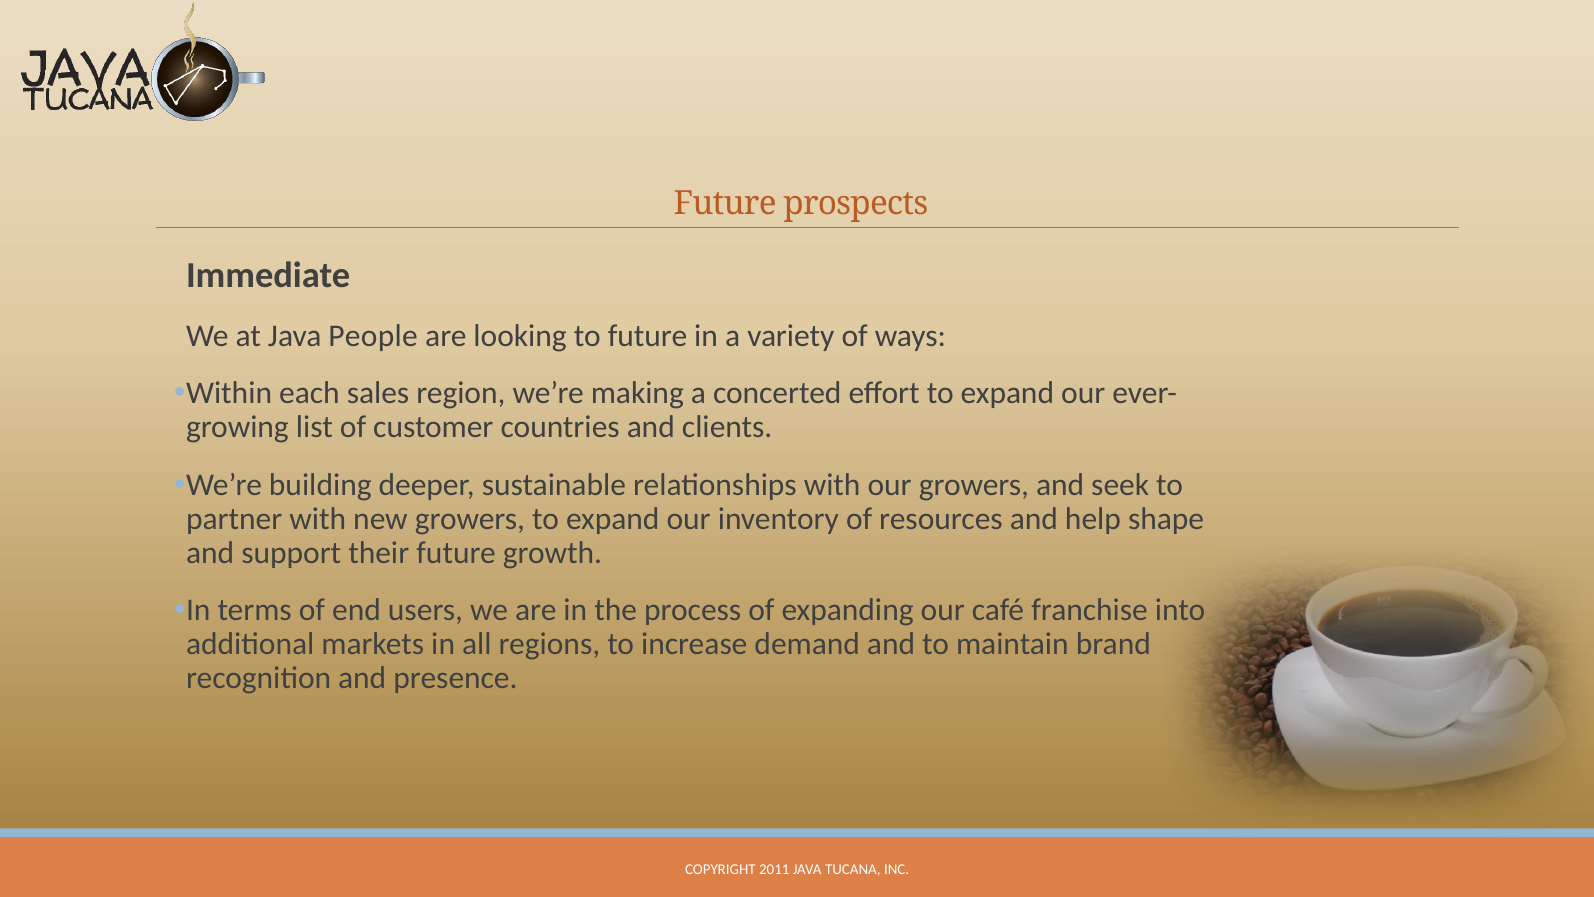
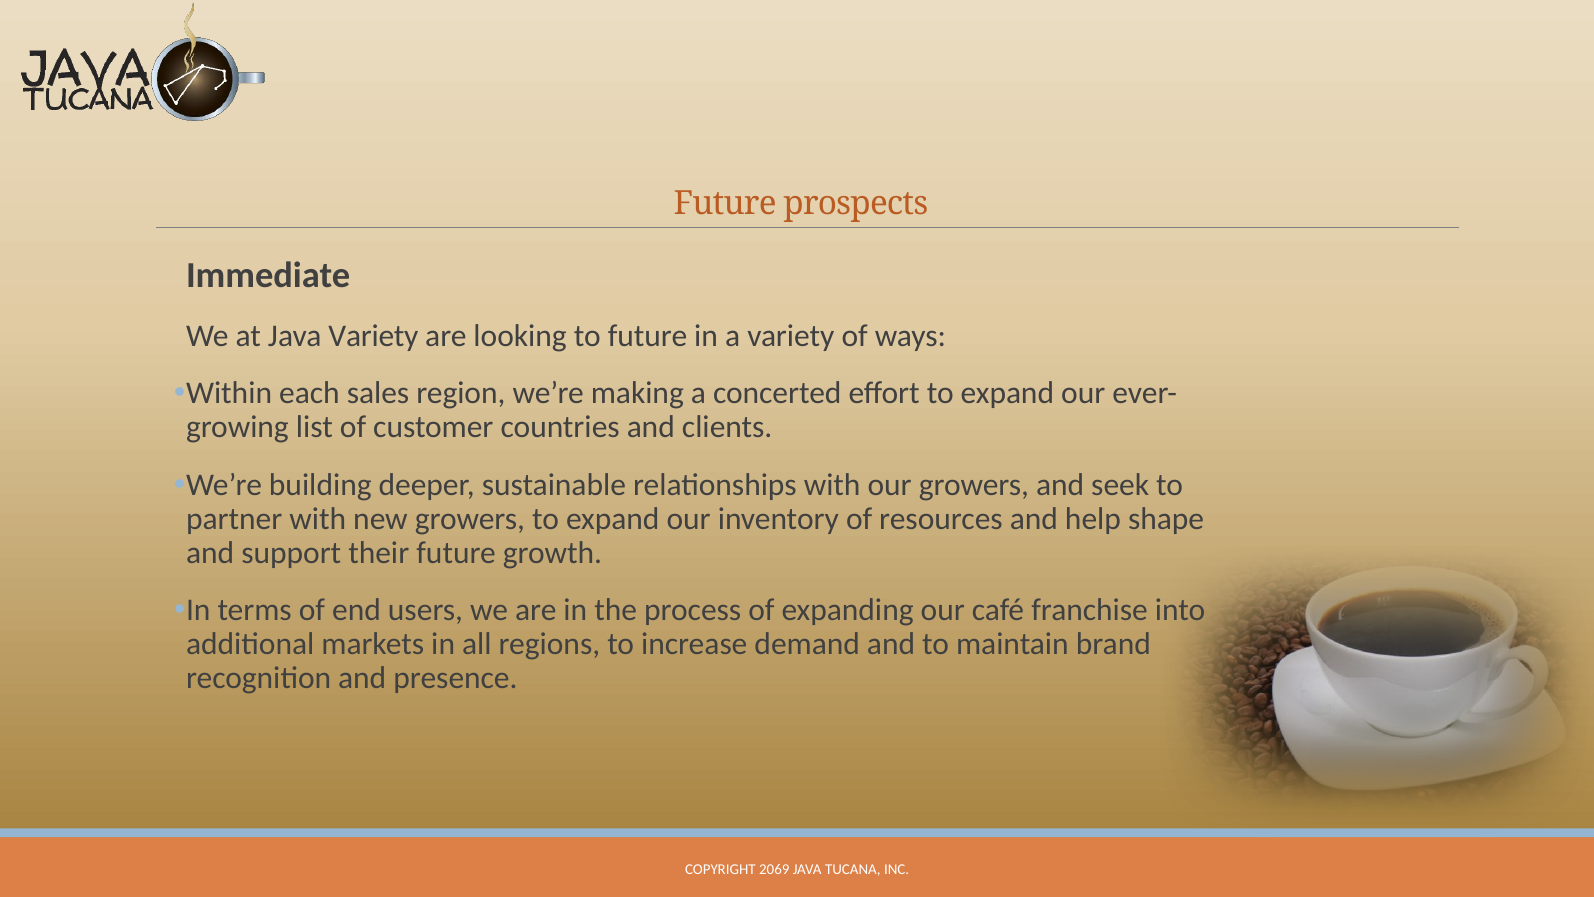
Java People: People -> Variety (373, 336)
2011: 2011 -> 2069 (774, 869)
